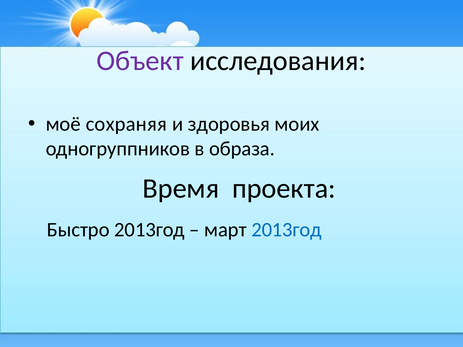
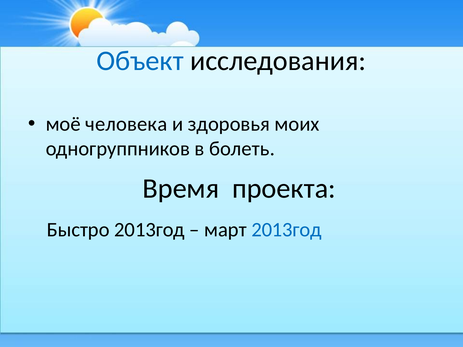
Объект colour: purple -> blue (140, 61)
сохраняя: сохраняя -> человека (126, 124)
образа: образа -> болеть (242, 149)
